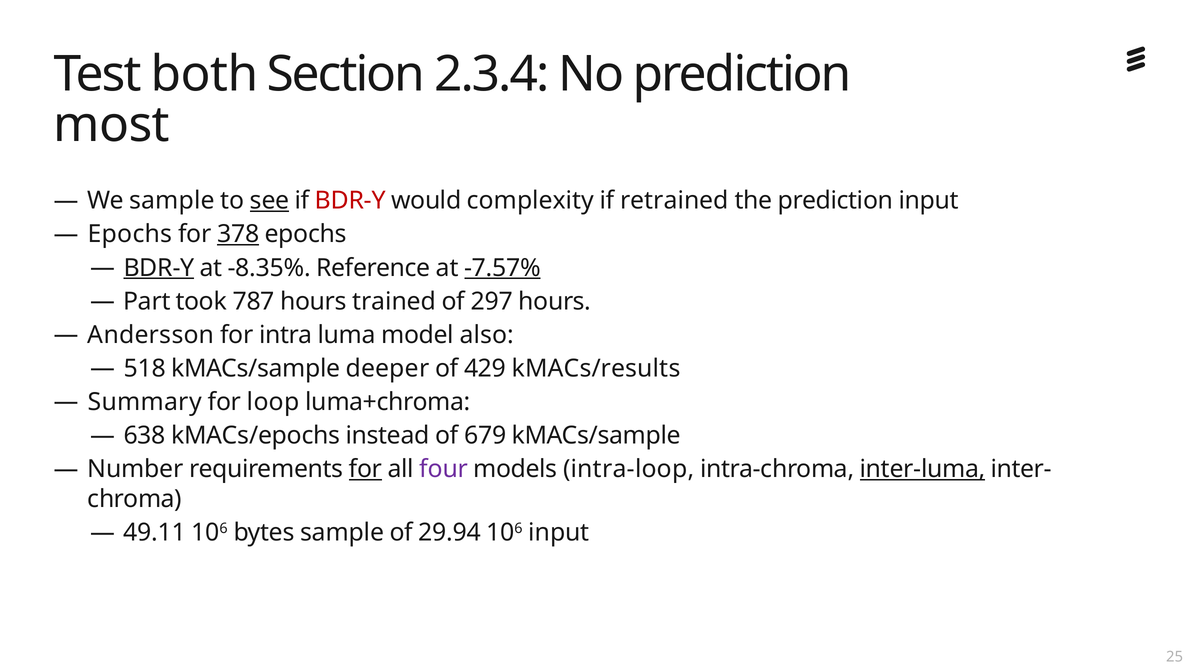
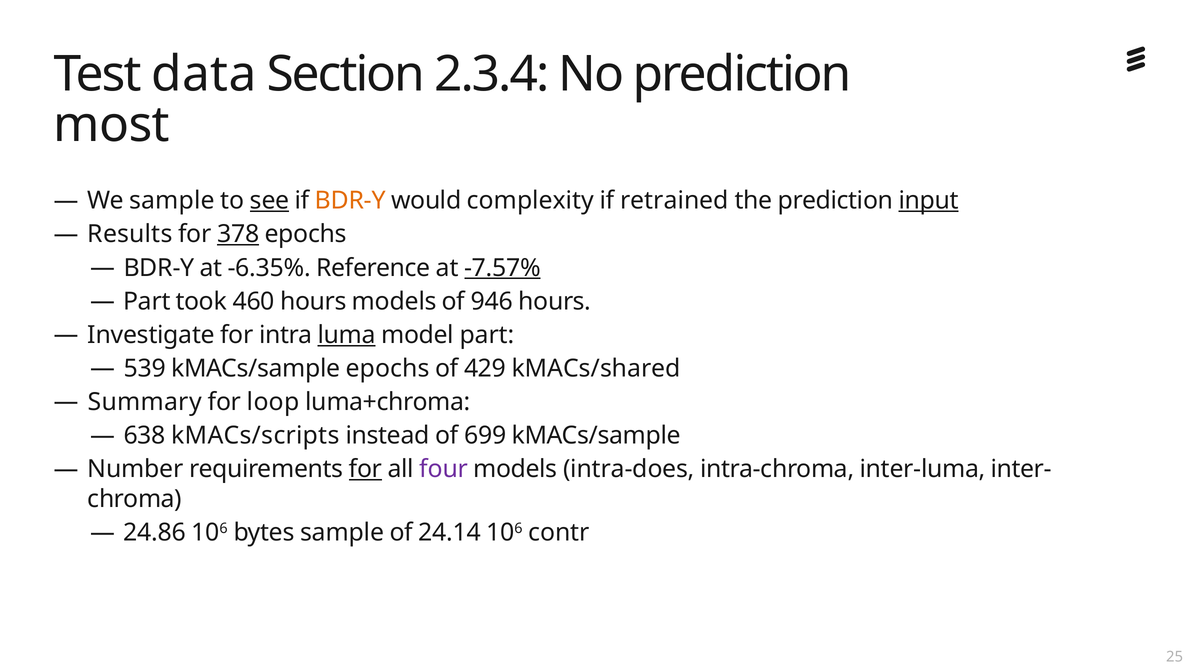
both: both -> data (204, 74)
BDR-Y colour: red -> orange (350, 201)
input underline: none -> present (929, 201)
Epochs: Epochs -> Results (130, 234)
BDR-Y underline: present -> none (159, 268)
-8.35%: -8.35% -> -6.35% (269, 268)
787: 787 -> 460 (254, 301)
hours trained: trained -> models (394, 301)
297: 297 -> 946 (492, 301)
Andersson: Andersson -> Investigate (151, 335)
luma underline: none -> present (347, 335)
model also: also -> part (487, 335)
518: 518 -> 539 (145, 368)
kMACs/sample deeper: deeper -> epochs (388, 368)
kMACs/results: kMACs/results -> kMACs/shared (596, 368)
kMACs/epochs: kMACs/epochs -> kMACs/scripts (255, 435)
679: 679 -> 699 (485, 435)
intra-loop: intra-loop -> intra-does (629, 469)
inter-luma underline: present -> none (923, 469)
49.11: 49.11 -> 24.86 (155, 532)
29.94: 29.94 -> 24.14 (450, 532)
106 input: input -> contr (559, 532)
